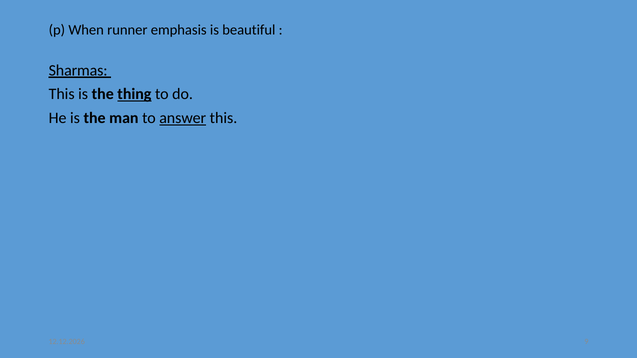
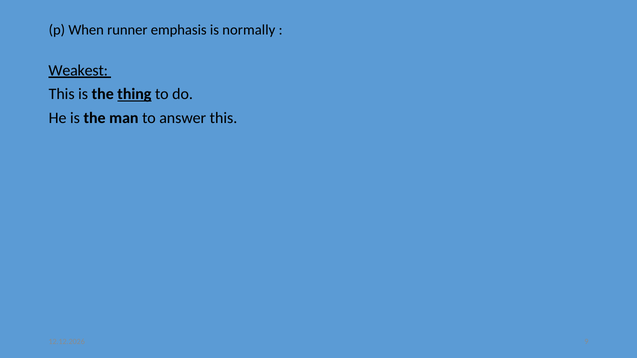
beautiful: beautiful -> normally (249, 30)
Sharmas: Sharmas -> Weakest (78, 70)
answer underline: present -> none (183, 118)
